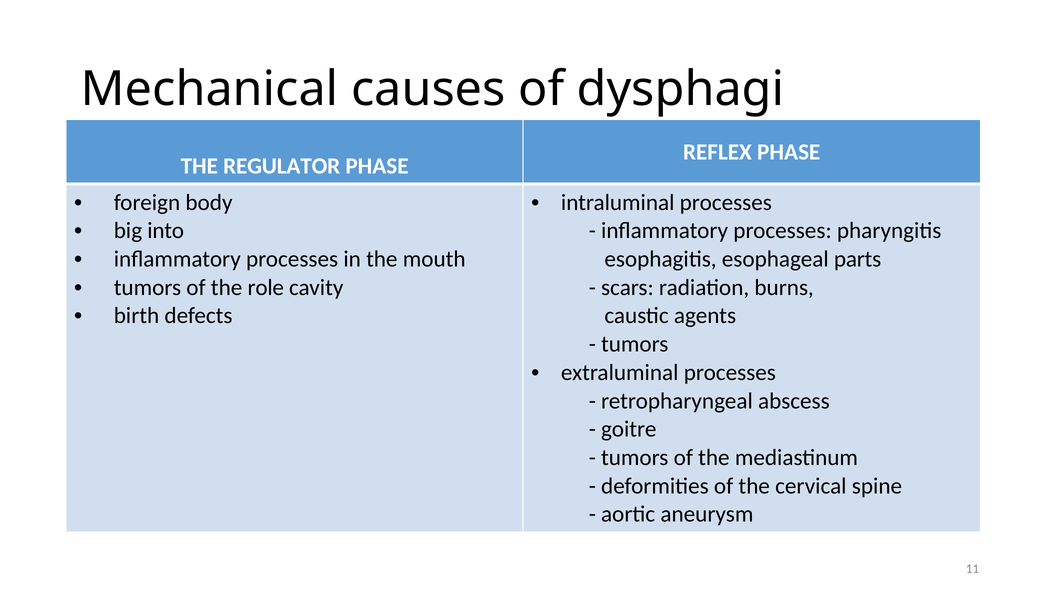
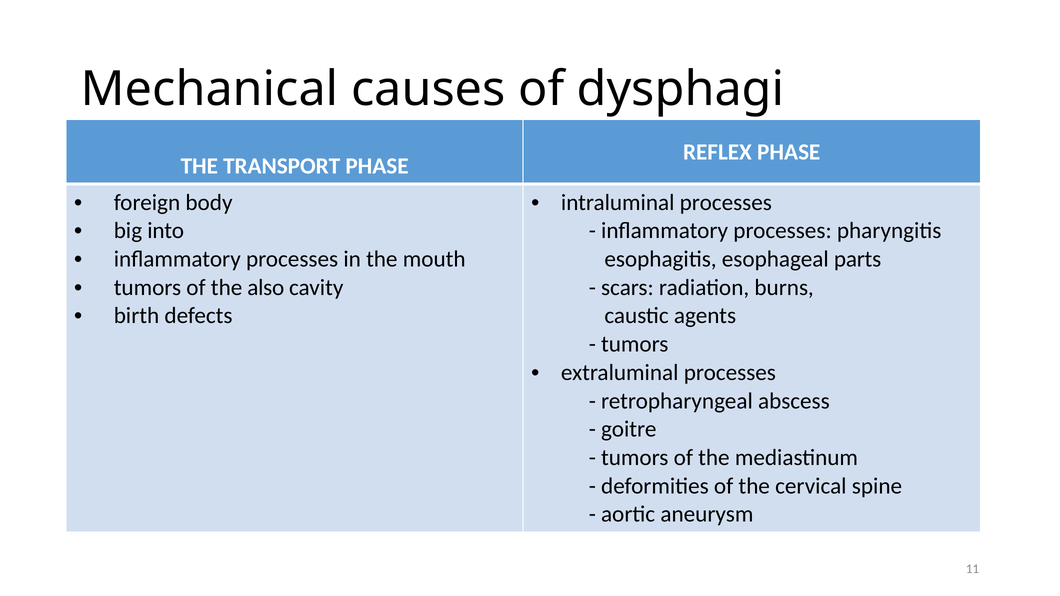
REGULATOR: REGULATOR -> TRANSPORT (282, 166)
role: role -> also (266, 288)
